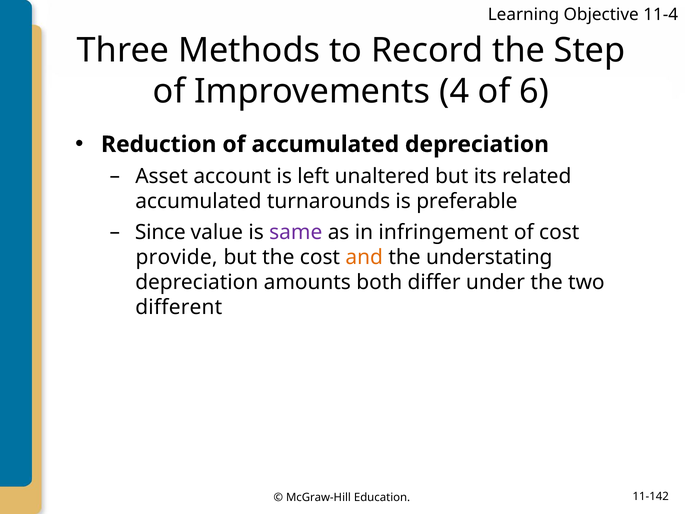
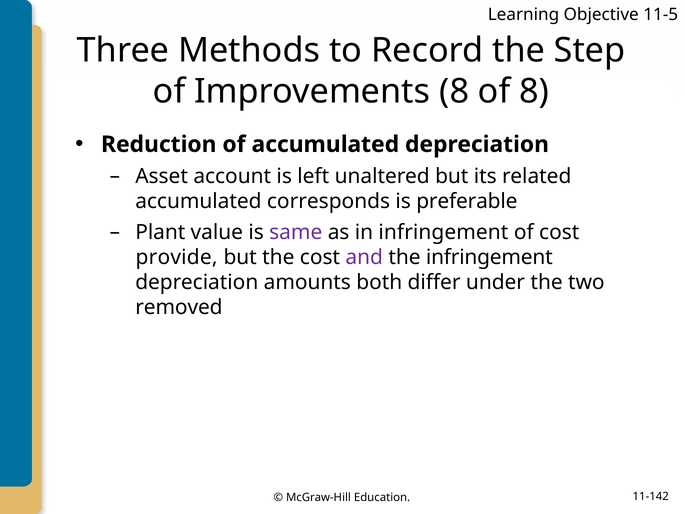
11-4: 11-4 -> 11-5 (661, 15)
Improvements 4: 4 -> 8 (454, 91)
of 6: 6 -> 8 (534, 91)
turnarounds: turnarounds -> corresponds (329, 201)
Since: Since -> Plant (160, 232)
and colour: orange -> purple (364, 257)
the understating: understating -> infringement (489, 257)
different: different -> removed (179, 307)
